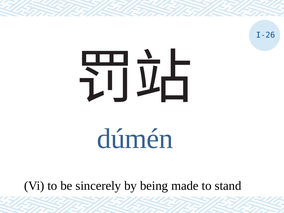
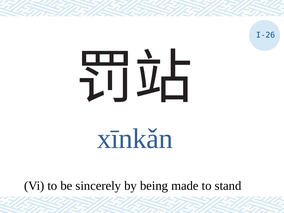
dúmén: dúmén -> xīnkǎn (135, 139)
